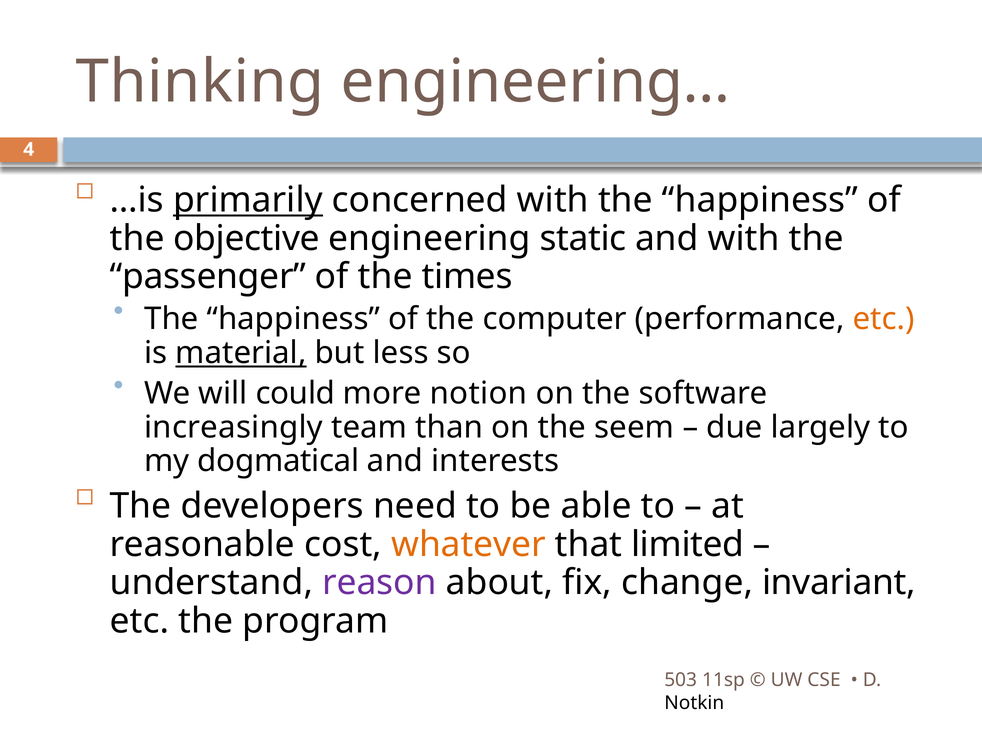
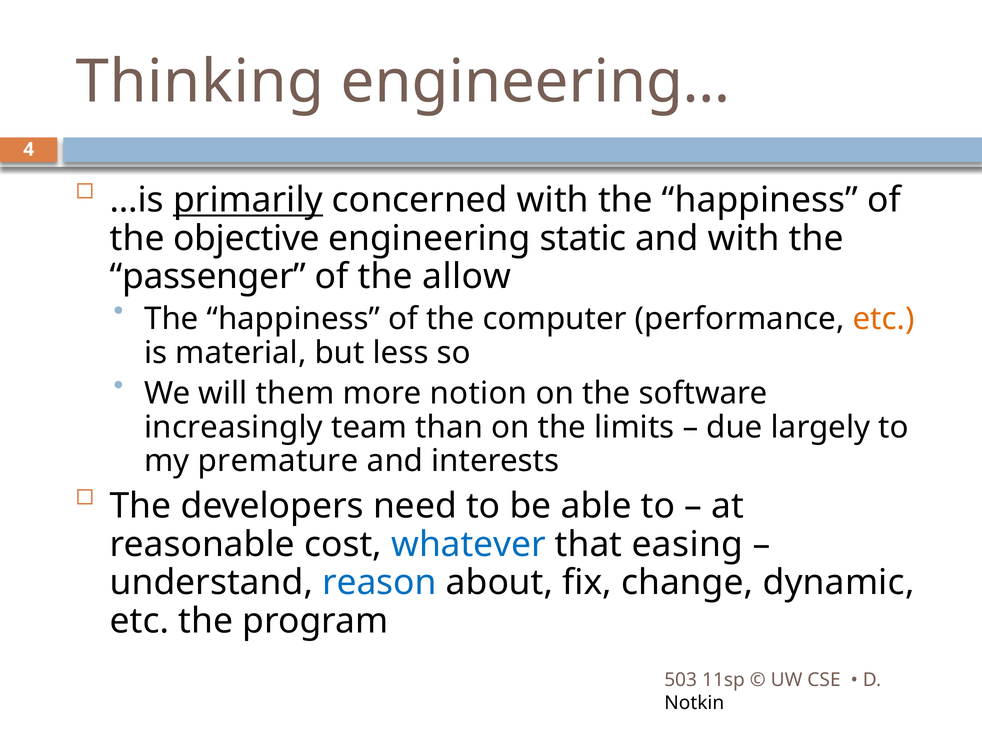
times: times -> allow (467, 277)
material underline: present -> none (241, 353)
could: could -> them (295, 394)
seem: seem -> limits (634, 428)
dogmatical: dogmatical -> premature (278, 461)
whatever colour: orange -> blue (468, 545)
limited: limited -> easing (687, 545)
reason colour: purple -> blue (379, 583)
invariant: invariant -> dynamic (839, 583)
